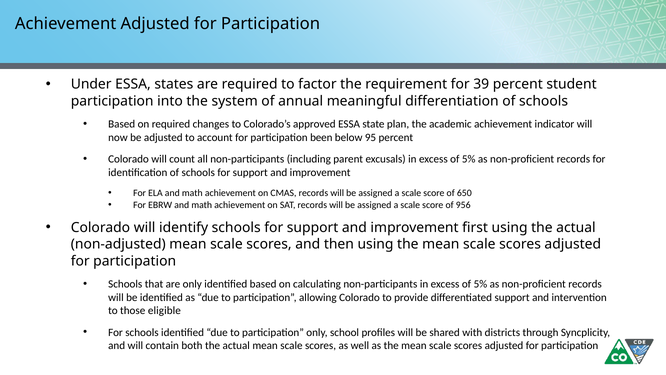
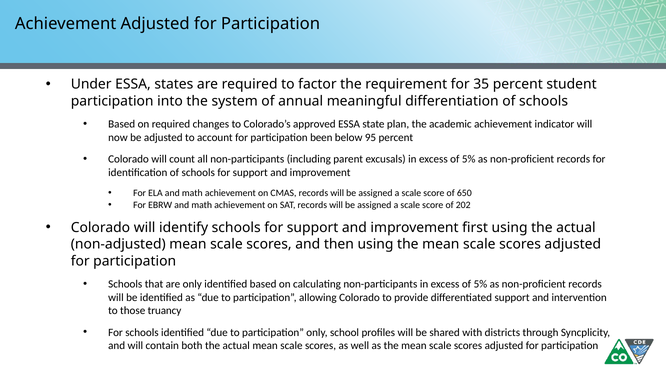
39: 39 -> 35 (481, 84)
956: 956 -> 202 (463, 205)
eligible: eligible -> truancy (164, 310)
